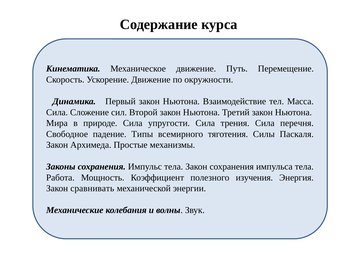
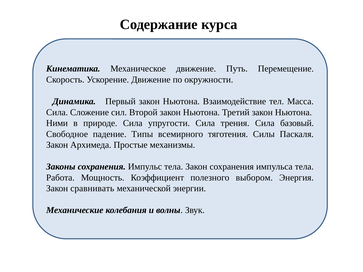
Мира: Мира -> Ними (57, 123)
перечня: перечня -> базовый (297, 123)
изучения: изучения -> выбором (254, 178)
